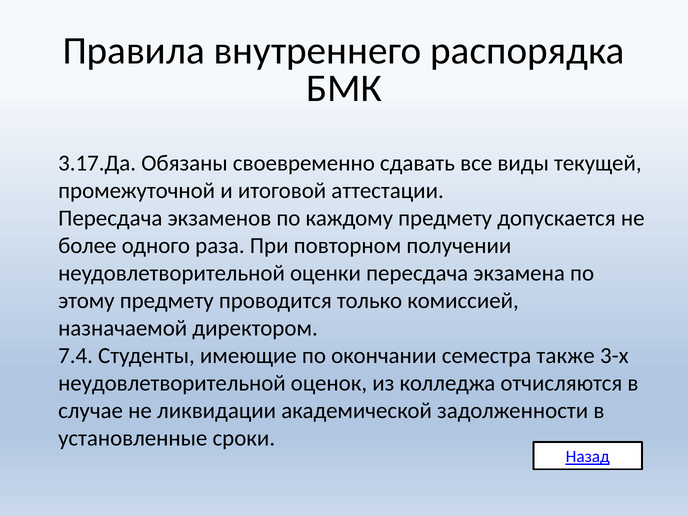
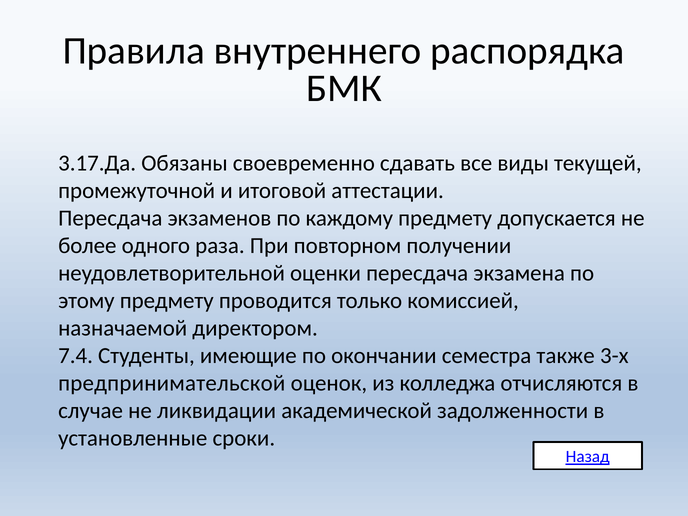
неудовлетворительной: неудовлетворительной -> предпринимательской (172, 383)
